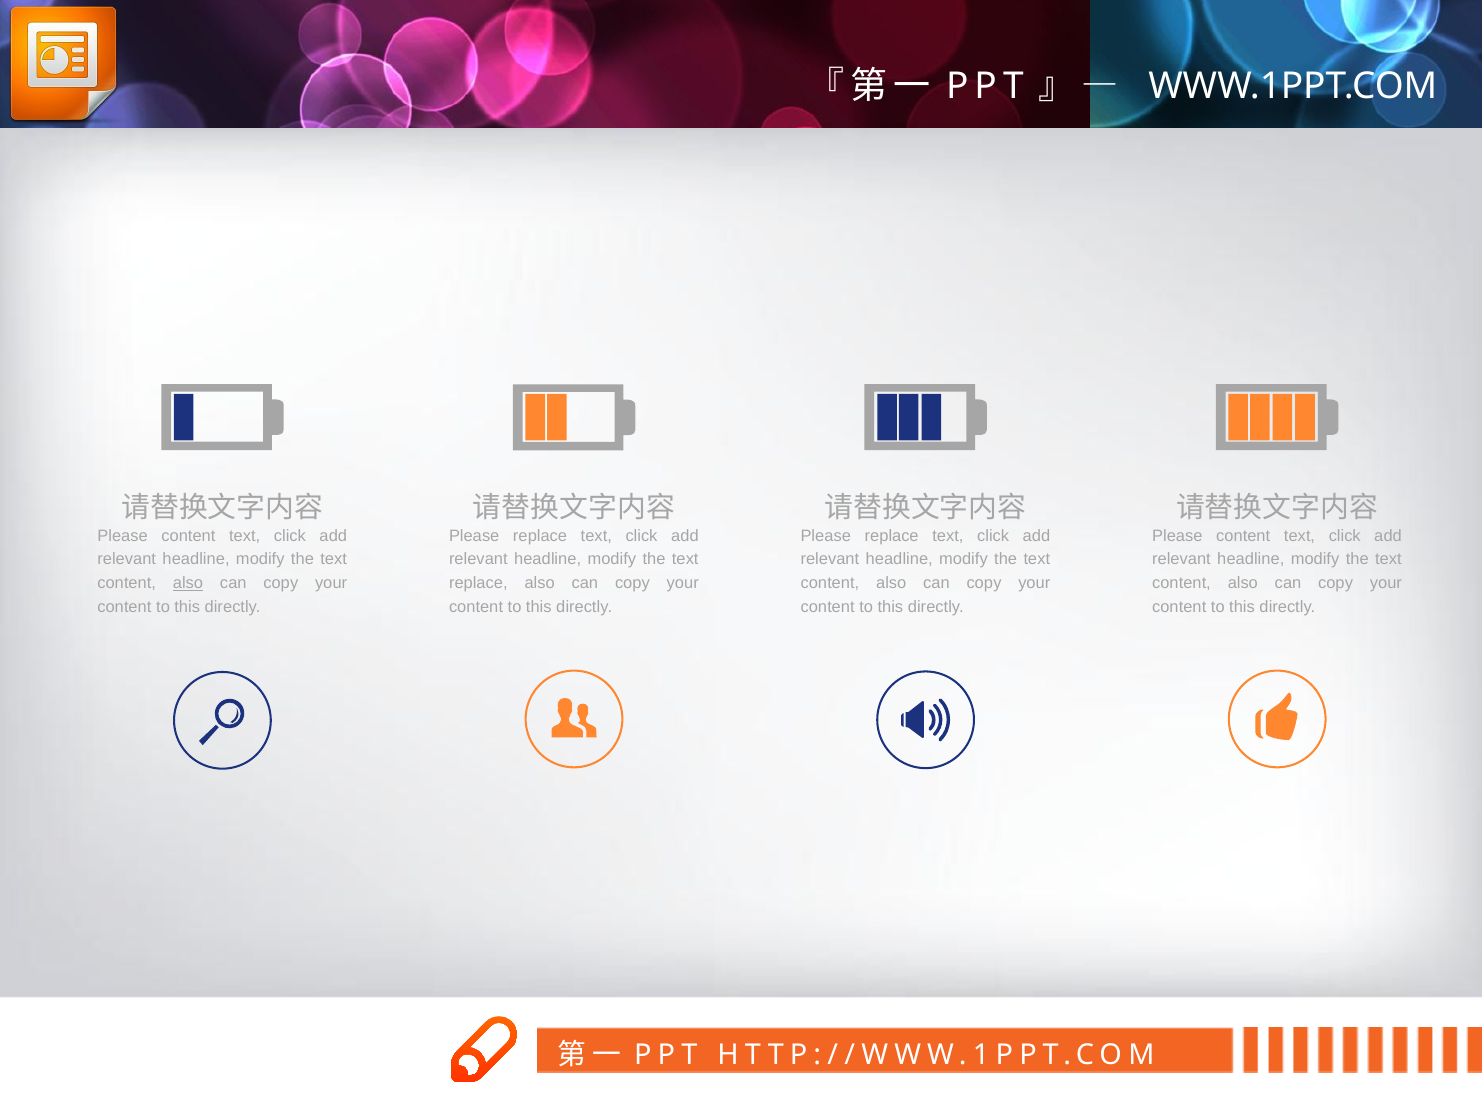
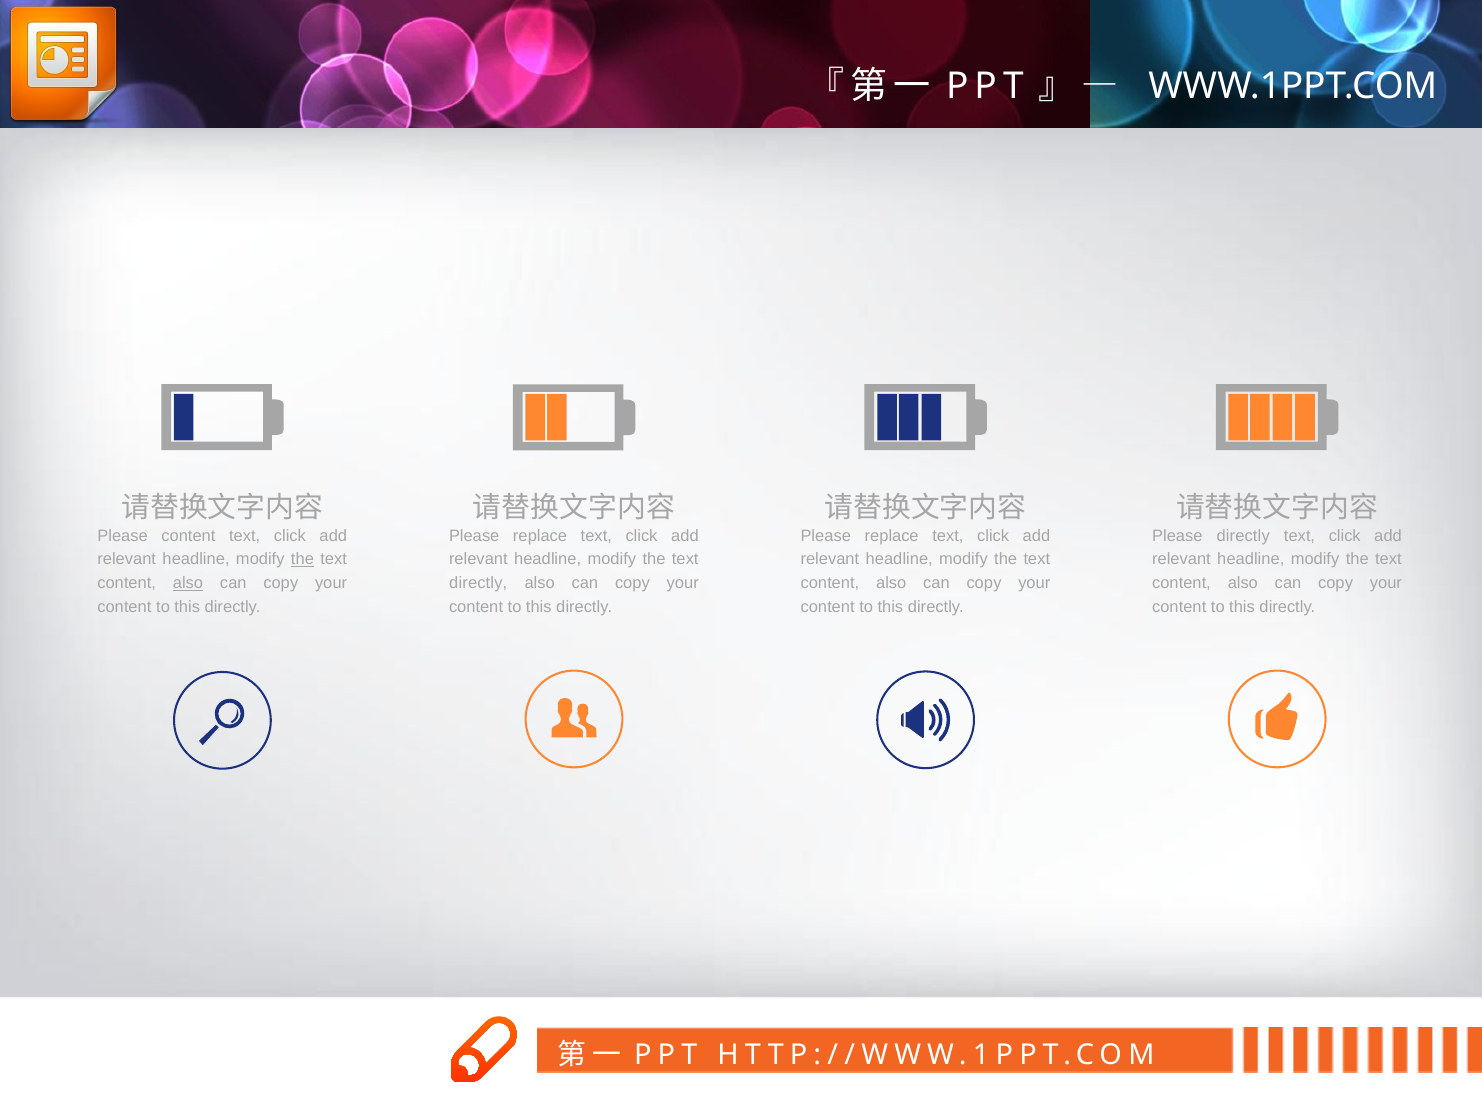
content: content -> directly (1243, 536)
the underline: none -> present (302, 560)
replace: replace -> directly (478, 583)
